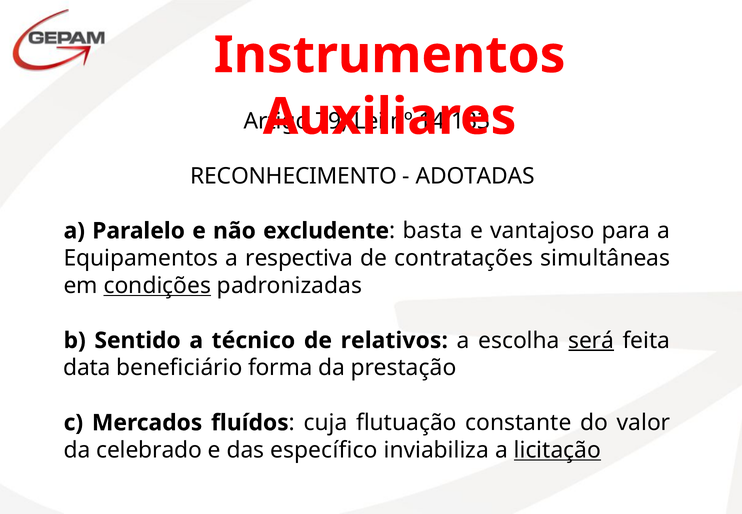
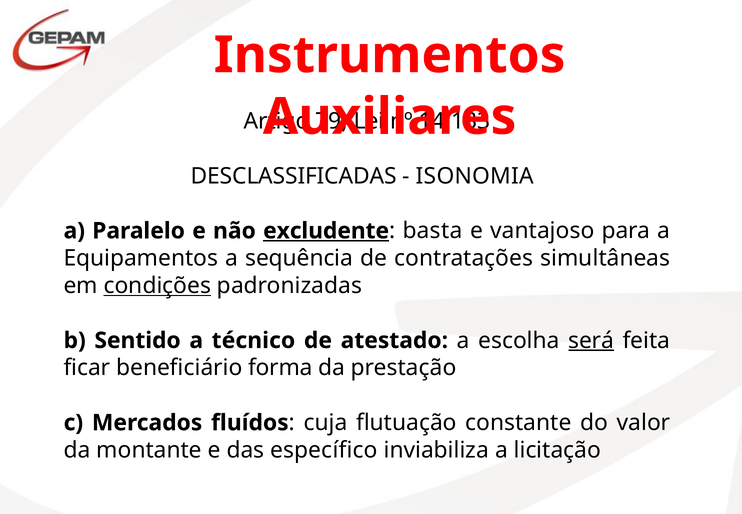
RECONHECIMENTO: RECONHECIMENTO -> DESCLASSIFICADAS (294, 176)
ADOTADAS: ADOTADAS -> ISONOMIA (475, 176)
excludente underline: none -> present (326, 231)
respectiva: respectiva -> sequência (299, 258)
relativos: relativos -> atestado (394, 340)
data: data -> ficar (87, 368)
celebrado: celebrado -> montante (149, 450)
licitação underline: present -> none (557, 450)
